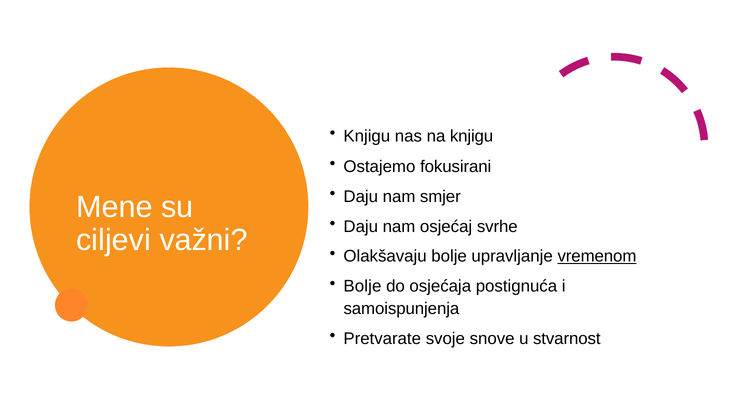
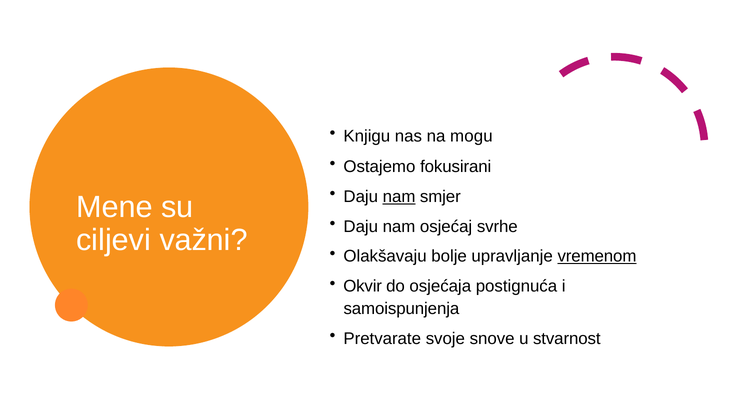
na knjigu: knjigu -> mogu (471, 136)
nam underline: none -> present (399, 197)
Bolje: Bolje -> Okvir (363, 286)
